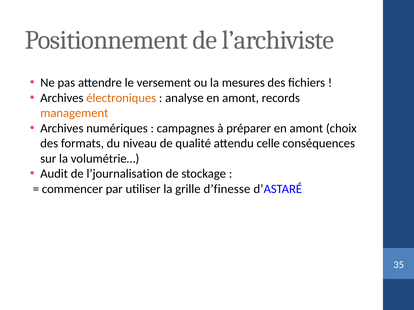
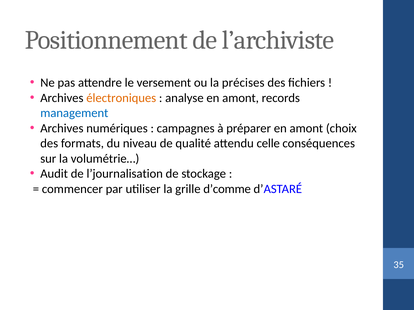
mesures: mesures -> précises (243, 83)
management colour: orange -> blue (74, 113)
d’finesse: d’finesse -> d’comme (227, 189)
